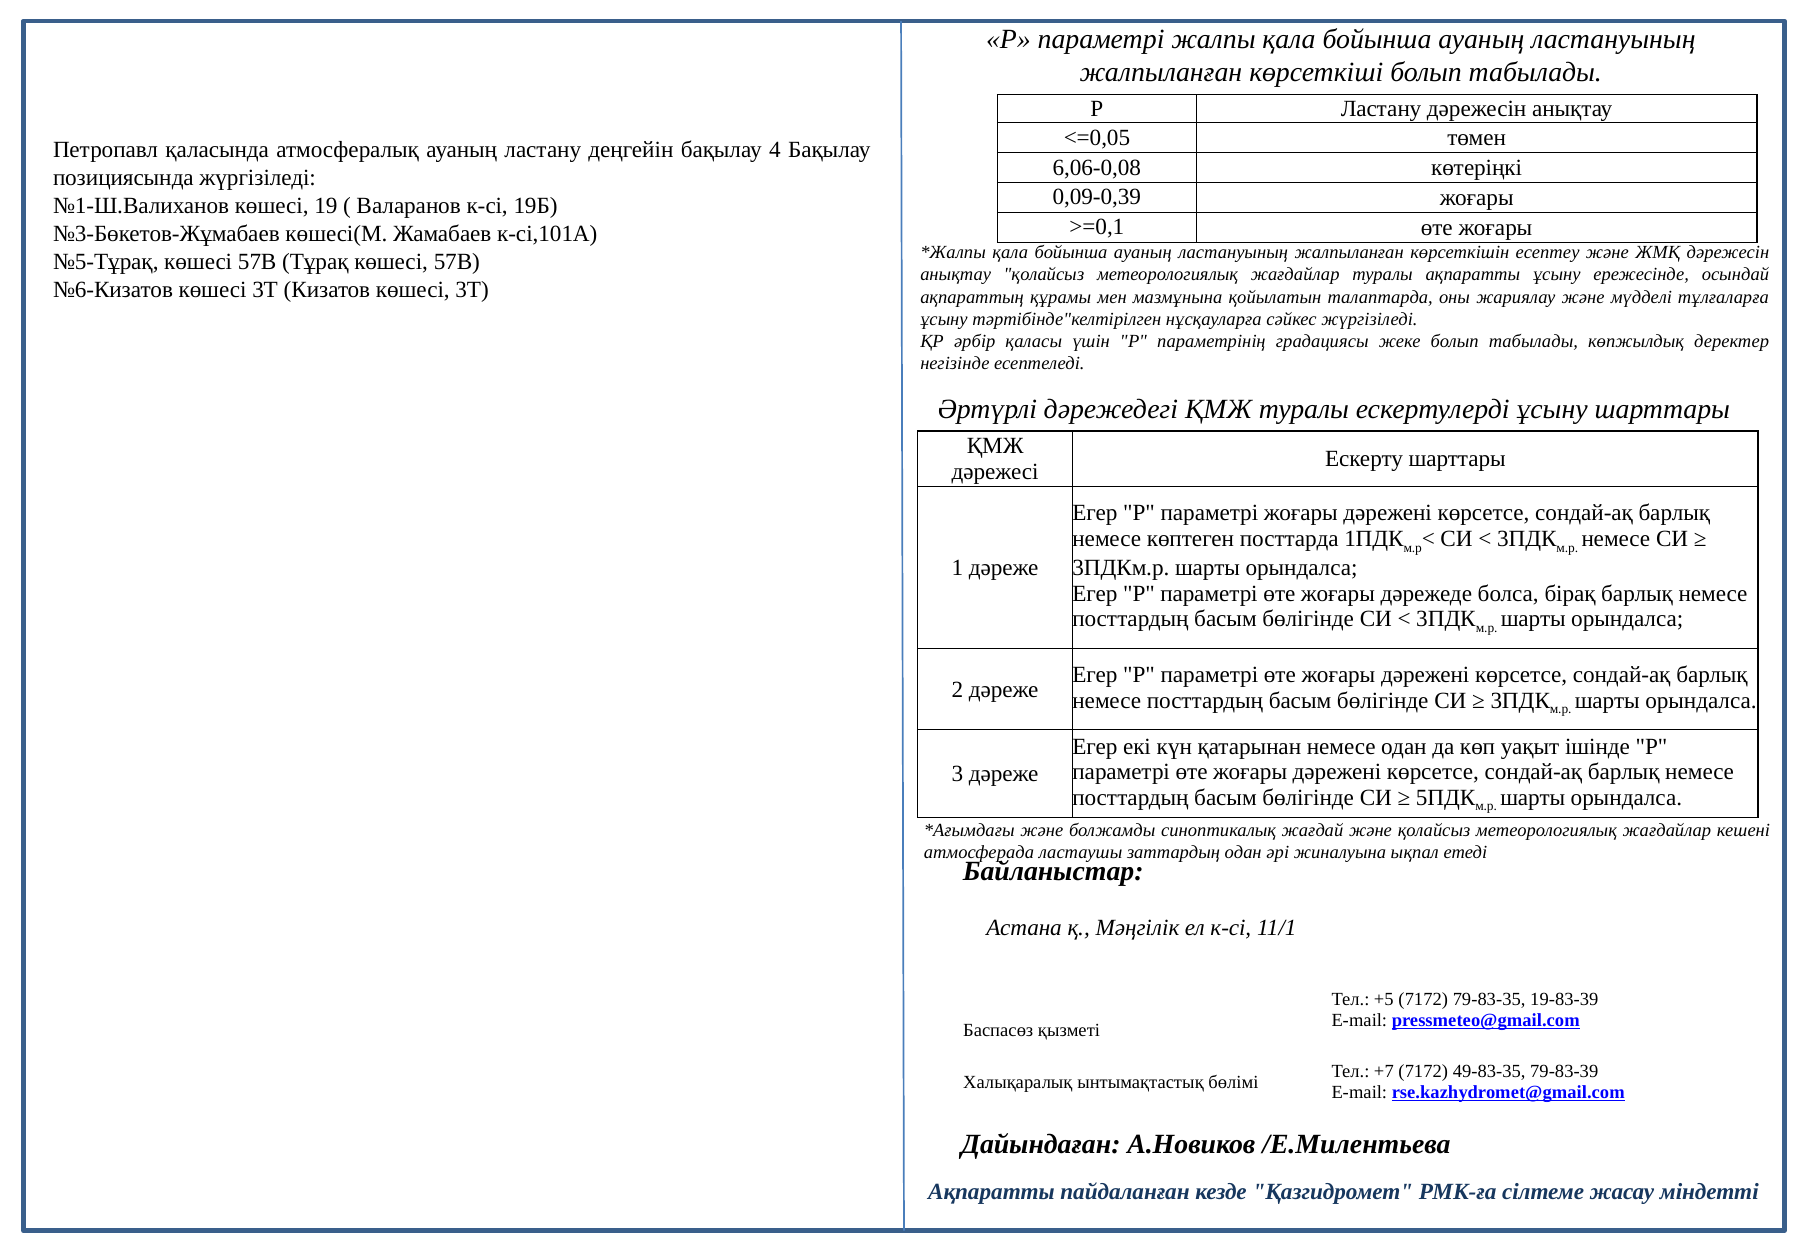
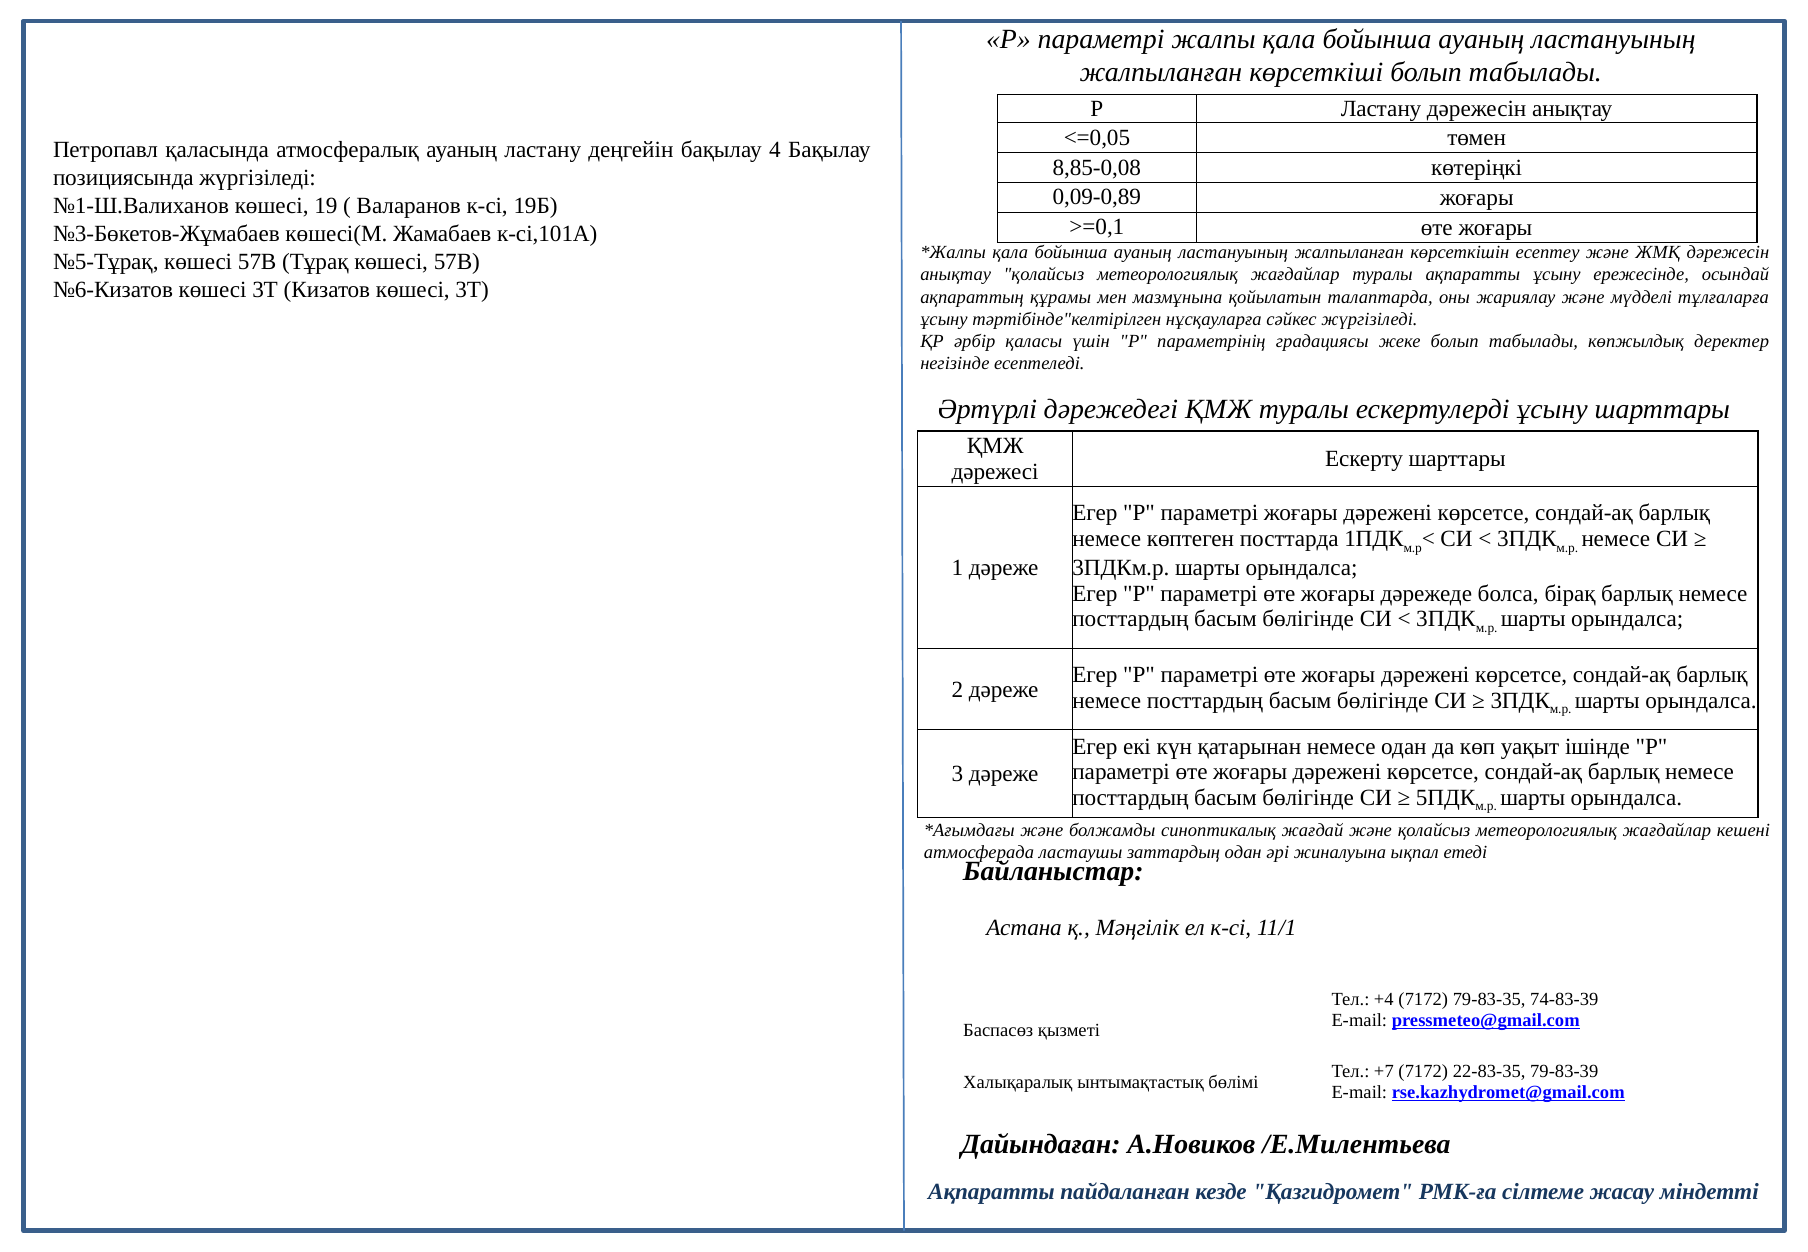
6,06-0,08: 6,06-0,08 -> 8,85-0,08 (1097, 167)
0,09-0,39: 0,09-0,39 -> 0,09-0,89 (1097, 197)
+5: +5 -> +4 (1384, 999)
19-83-39: 19-83-39 -> 74-83-39 (1564, 999)
49-83-35: 49-83-35 -> 22-83-35 (1489, 1072)
